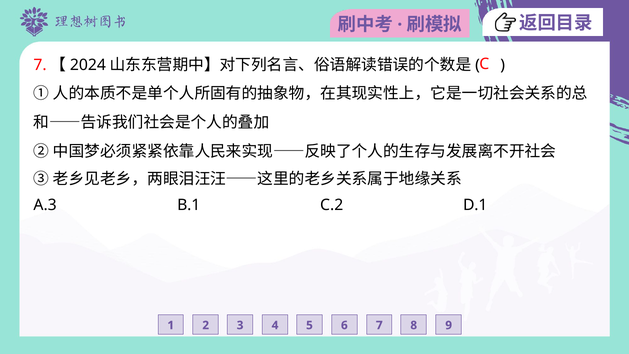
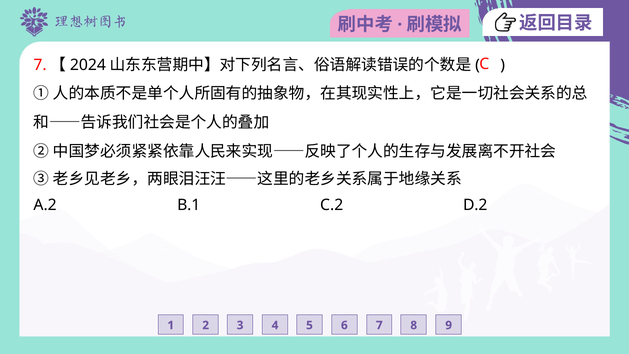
A.3: A.3 -> A.2 (45, 205)
D.1: D.1 -> D.2 (475, 205)
